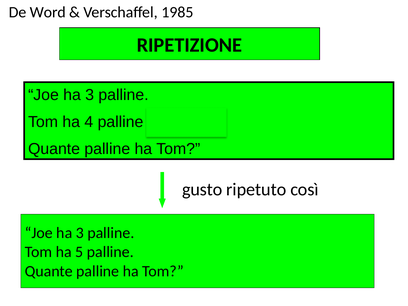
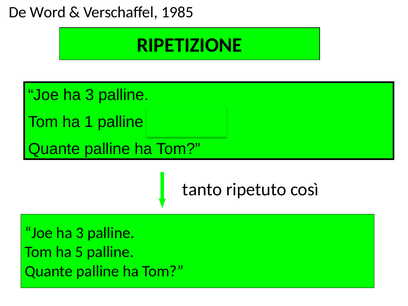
4: 4 -> 1 (89, 122)
gusto: gusto -> tanto (202, 190)
